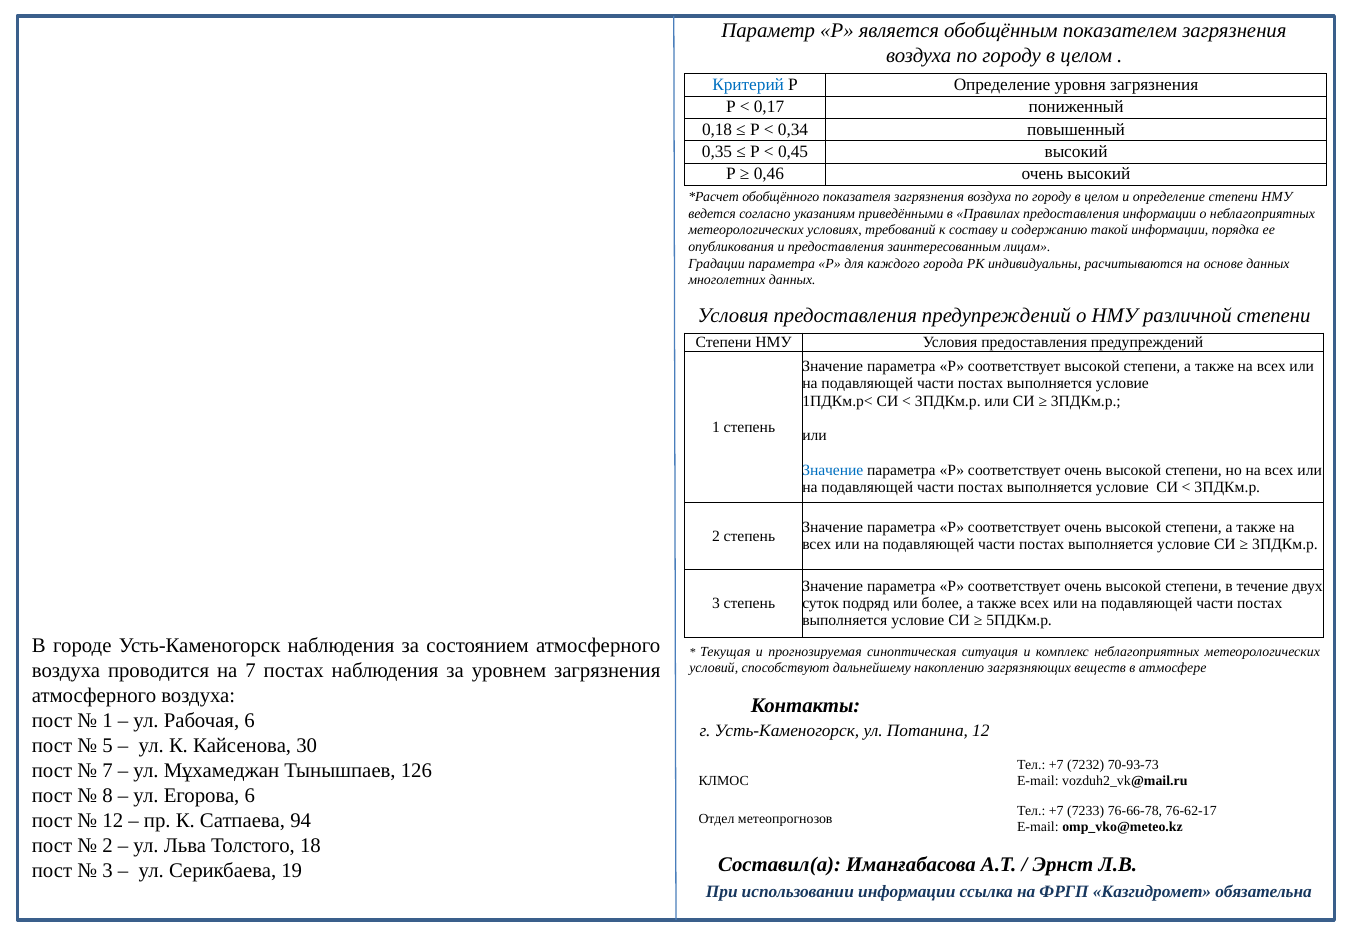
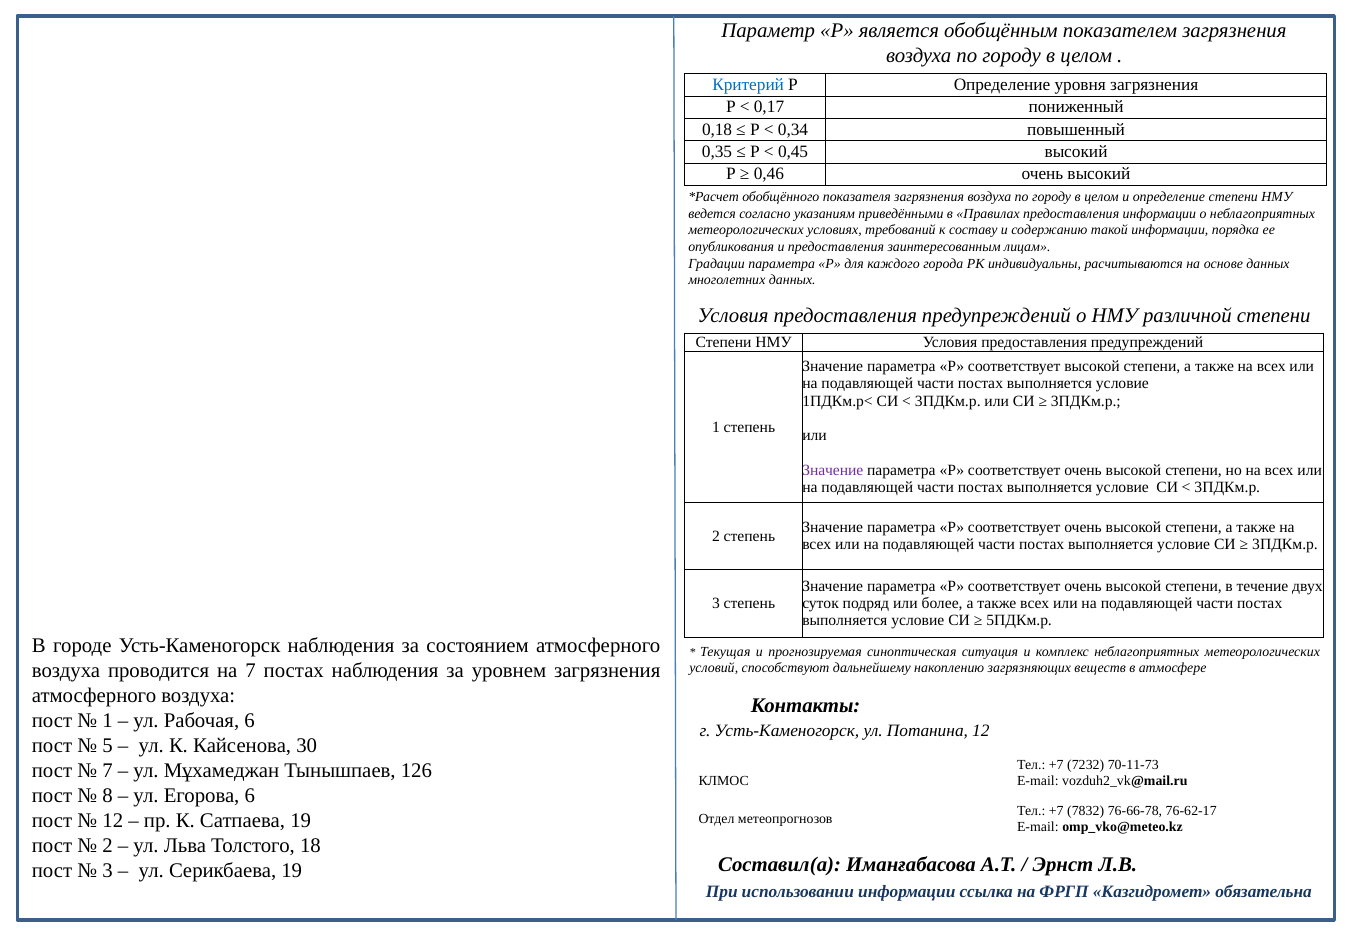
Значение colour: blue -> purple (833, 470)
70-93-73: 70-93-73 -> 70-11-73 (1133, 765)
7233: 7233 -> 7832 (1086, 811)
Сатпаева 94: 94 -> 19 (301, 821)
